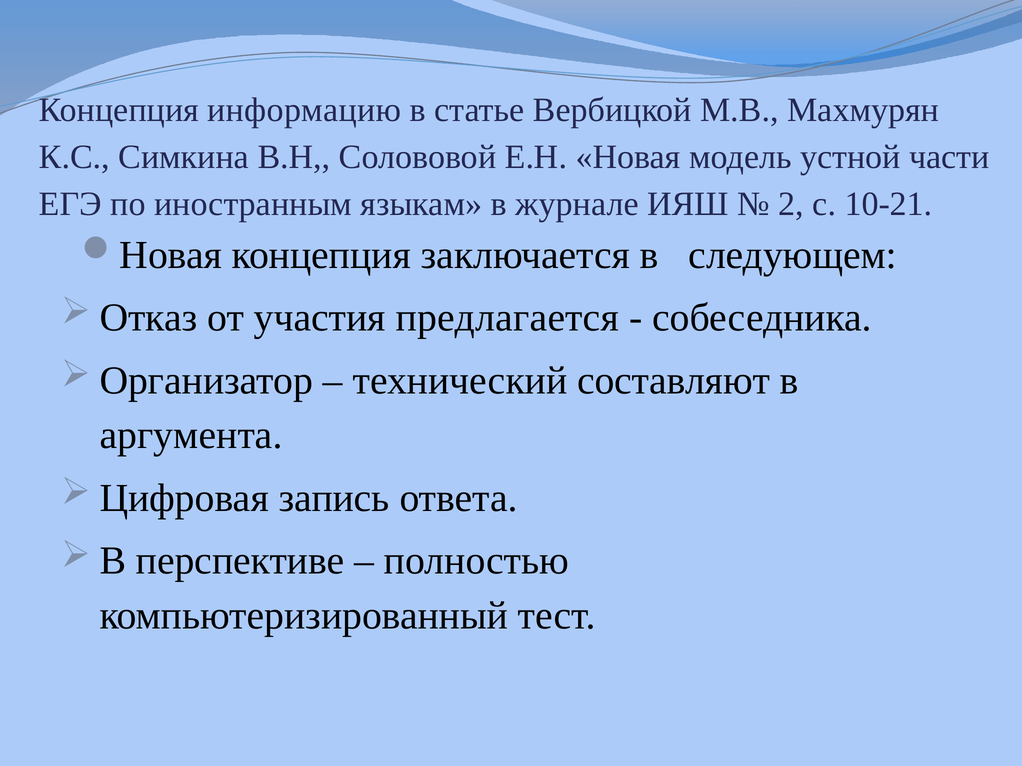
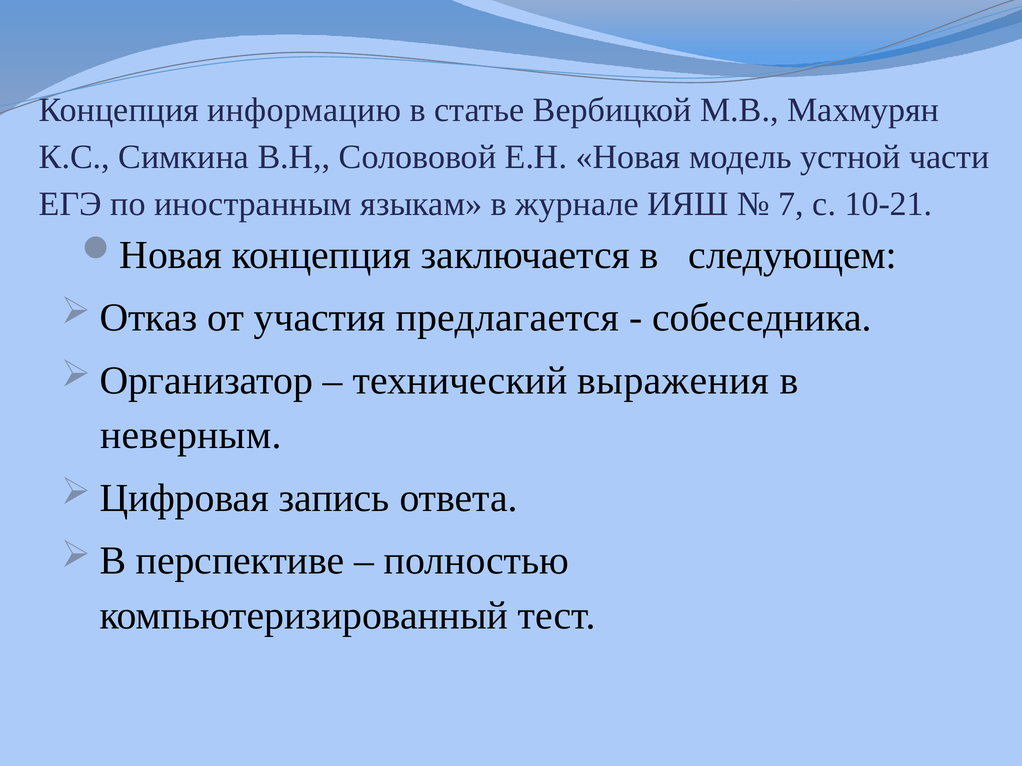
2: 2 -> 7 (791, 204)
составляют: составляют -> выражения (673, 381)
аргумента: аргумента -> неверным (191, 436)
